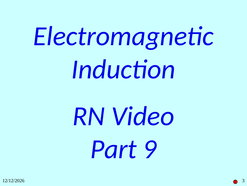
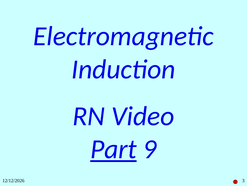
Part underline: none -> present (113, 149)
